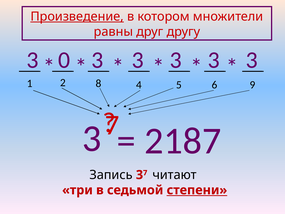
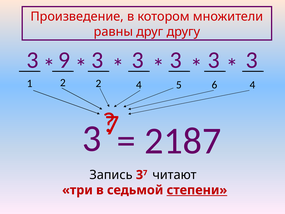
Произведение underline: present -> none (77, 17)
0: 0 -> 9 (64, 60)
2 8: 8 -> 2 (99, 83)
6 9: 9 -> 4 (253, 85)
